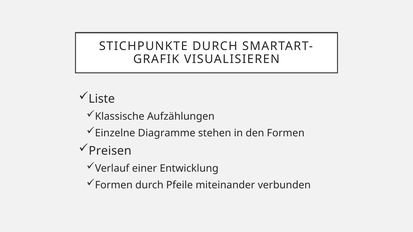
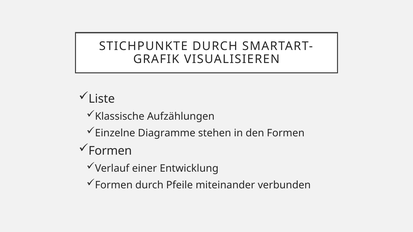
Preisen: Preisen -> Formen (110, 151)
